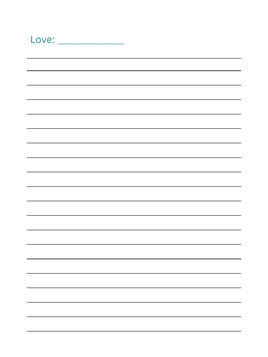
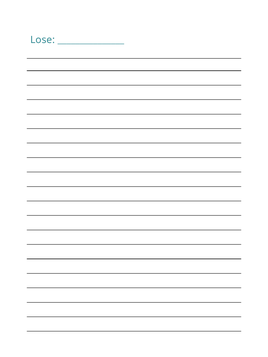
Love: Love -> Lose (43, 40)
